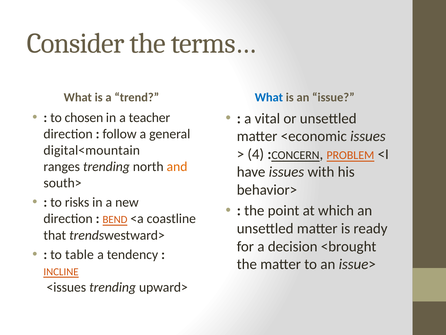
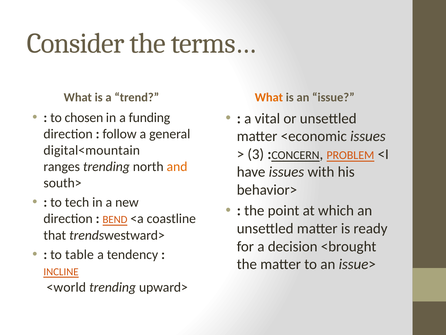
What colour: blue -> orange (269, 97)
teacher: teacher -> funding (149, 117)
4: 4 -> 3 (256, 154)
risks: risks -> tech (77, 202)
<issues: <issues -> <world (66, 287)
